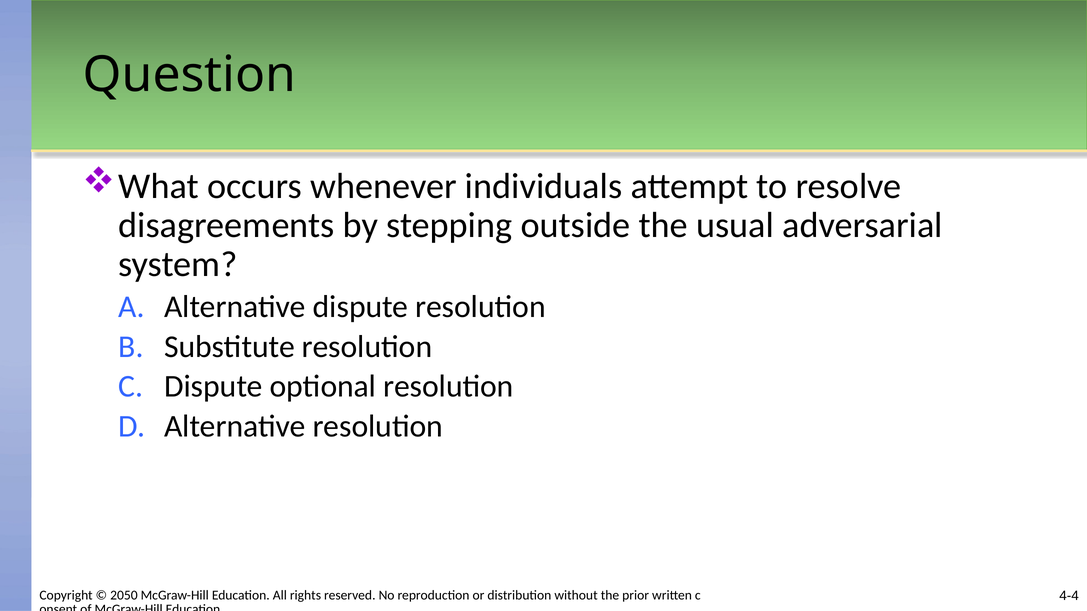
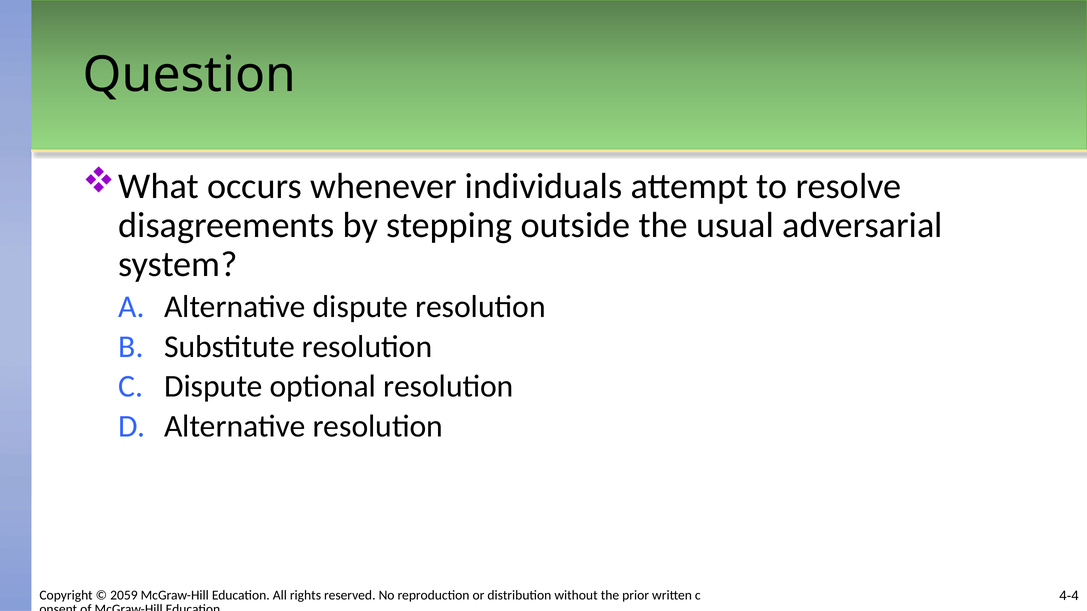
2050: 2050 -> 2059 (124, 596)
